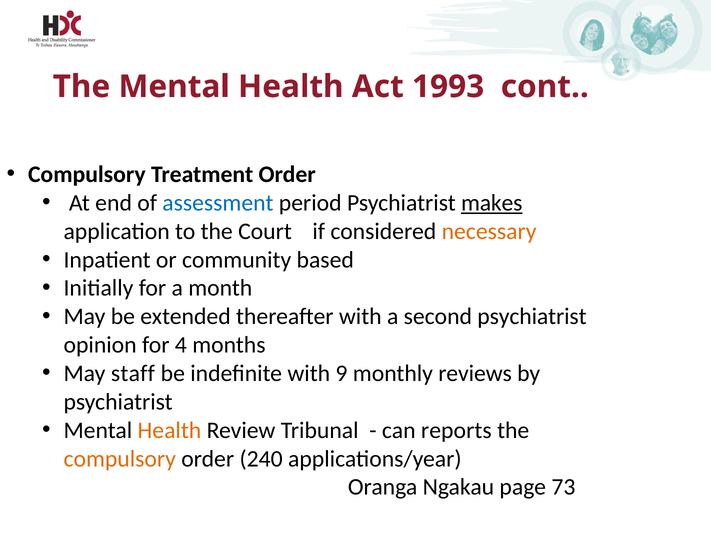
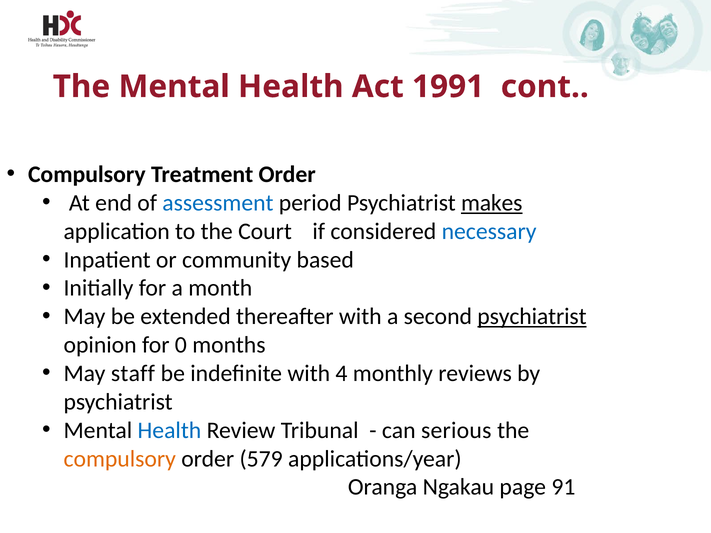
1993: 1993 -> 1991 (448, 87)
necessary colour: orange -> blue (489, 231)
psychiatrist underline: none -> present (532, 317)
4: 4 -> 0 (181, 345)
9: 9 -> 4 (341, 374)
Health colour: orange -> blue (169, 430)
reports: reports -> serious (456, 430)
240: 240 -> 579 (261, 459)
73: 73 -> 91 (563, 487)
